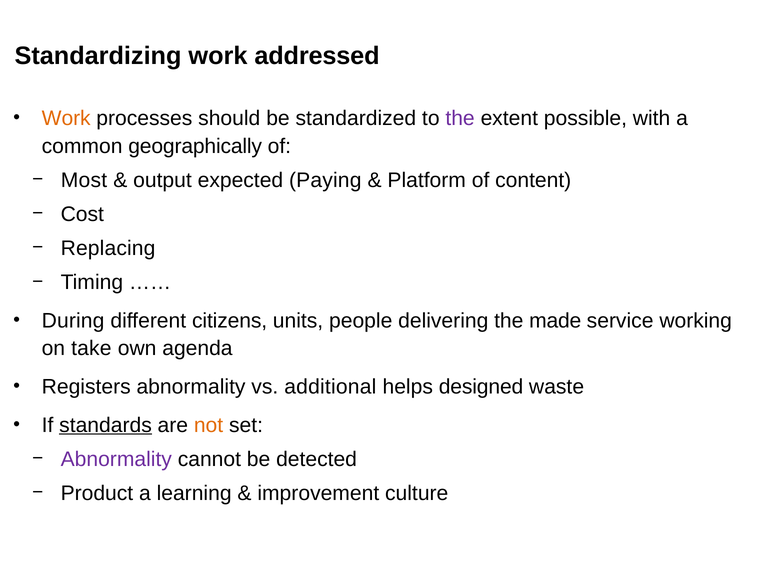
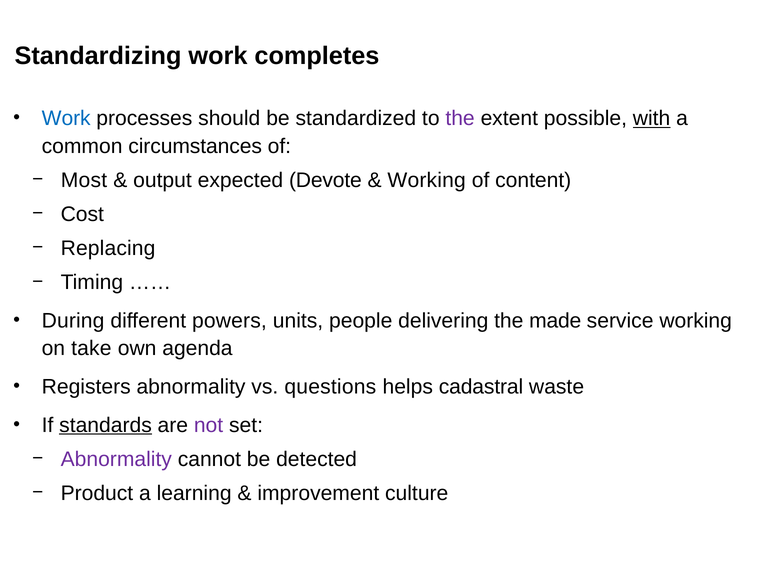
addressed: addressed -> completes (317, 56)
Work colour: orange -> blue (66, 118)
with underline: none -> present (652, 118)
geographically: geographically -> circumstances (195, 146)
Paying: Paying -> Devote (325, 180)
Platform: Platform -> Working (427, 180)
citizens: citizens -> powers (229, 321)
additional: additional -> questions (330, 387)
designed: designed -> cadastral (481, 387)
not colour: orange -> purple (209, 425)
